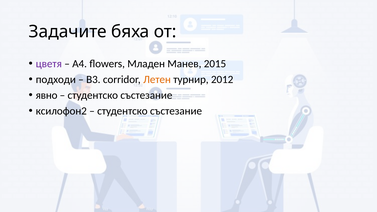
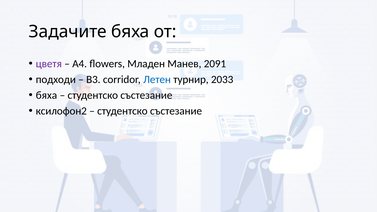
2015: 2015 -> 2091 (215, 64)
Летен colour: orange -> blue (157, 80)
2012: 2012 -> 2033 (222, 80)
явно: явно -> бяха (46, 95)
